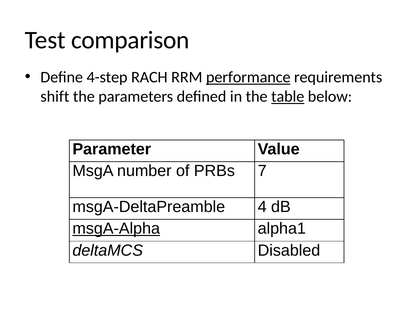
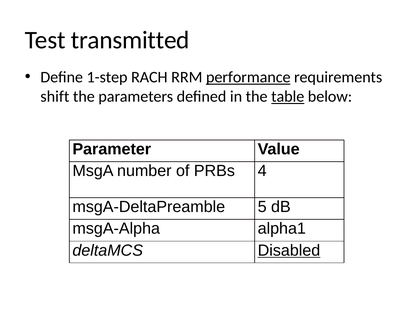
comparison: comparison -> transmitted (130, 40)
4-step: 4-step -> 1-step (107, 77)
7: 7 -> 4 (262, 171)
4: 4 -> 5 (262, 207)
msgA-Alpha underline: present -> none (116, 228)
Disabled underline: none -> present (289, 250)
